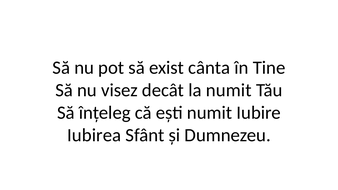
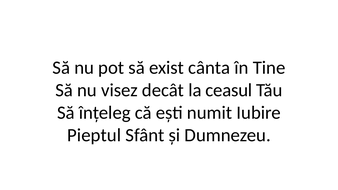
la numit: numit -> ceasul (229, 90)
Iubirea: Iubirea -> Pieptul (94, 135)
